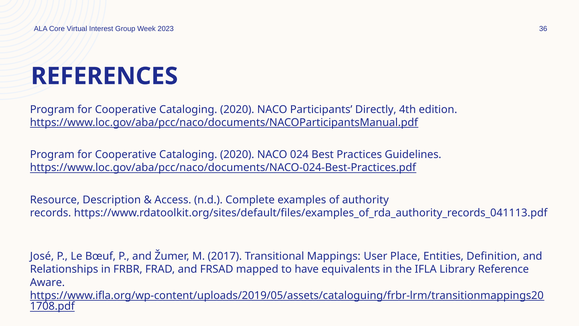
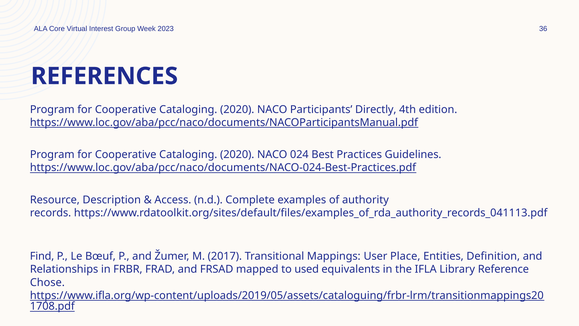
José: José -> Find (42, 256)
have: have -> used (307, 269)
Aware: Aware -> Chose (47, 282)
